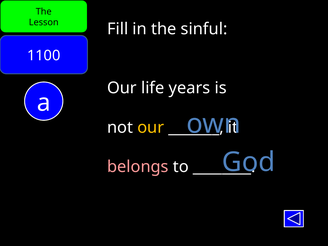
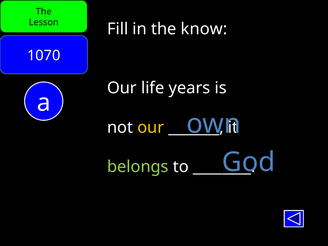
sinful: sinful -> know (204, 29)
1100: 1100 -> 1070 (44, 56)
belongs colour: pink -> light green (138, 167)
